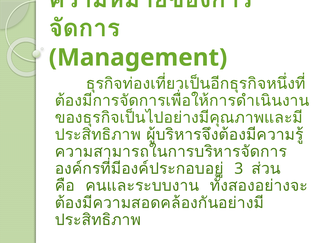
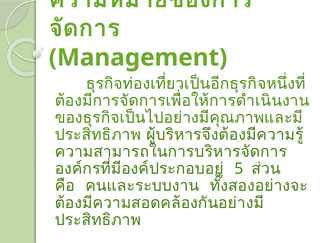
3: 3 -> 5 (239, 169)
